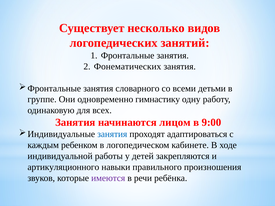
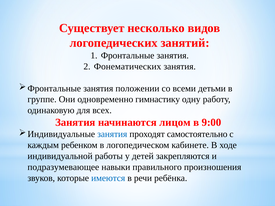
словарного: словарного -> положении (137, 88)
адаптироваться: адаптироваться -> самостоятельно (197, 134)
артикуляционного: артикуляционного -> подразумевающее (63, 167)
имеются colour: purple -> blue (108, 178)
